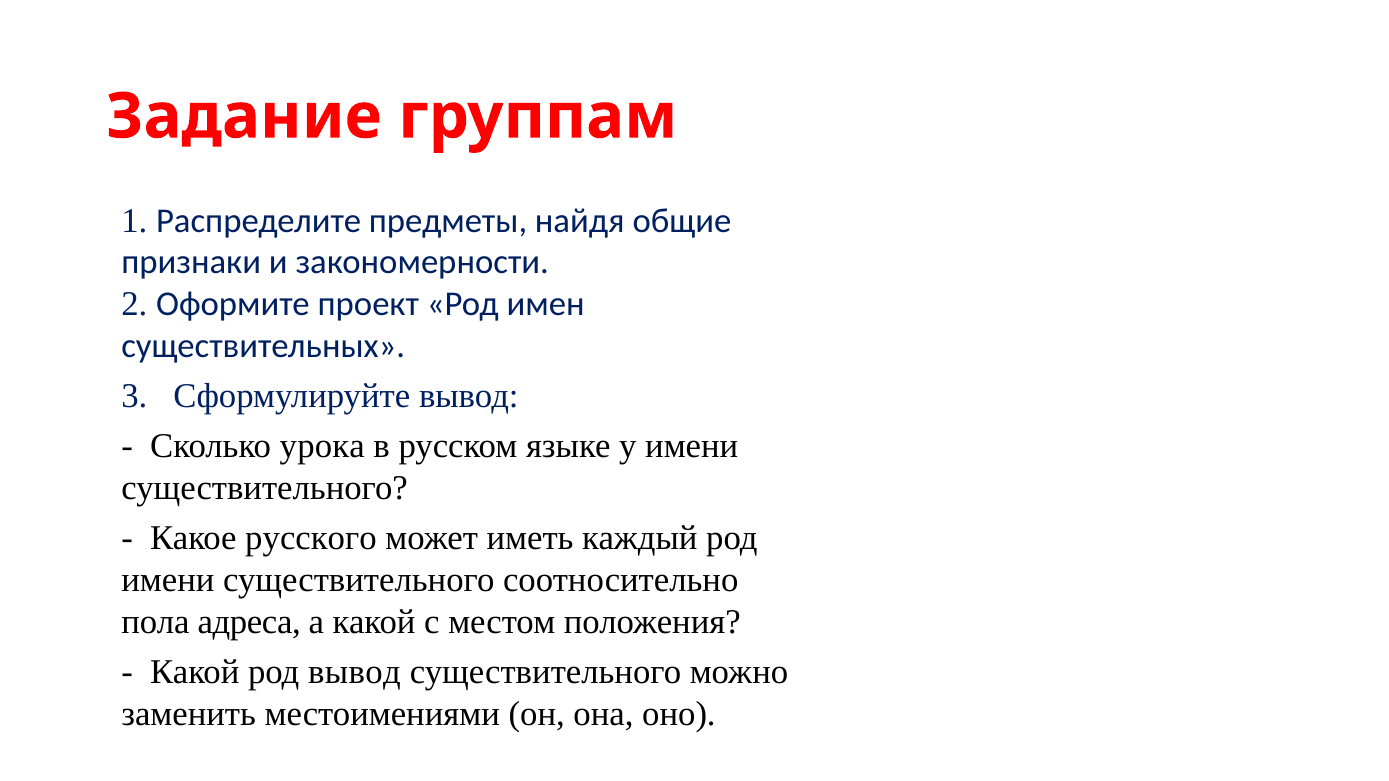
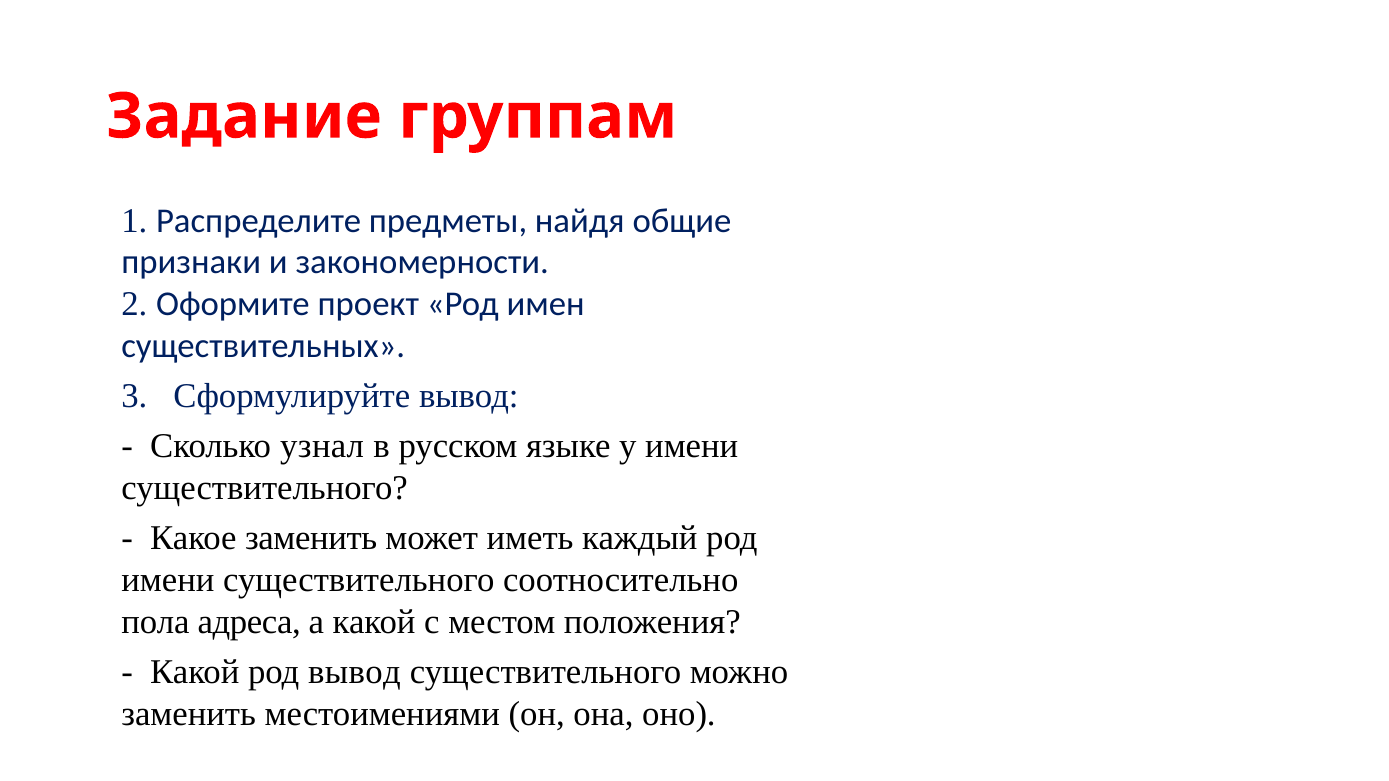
урока: урока -> узнал (322, 447)
Какое русского: русского -> заменить (311, 539)
